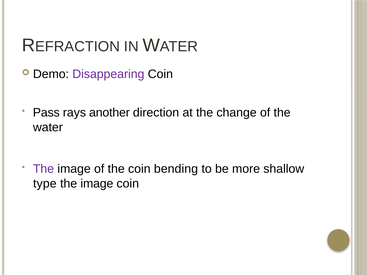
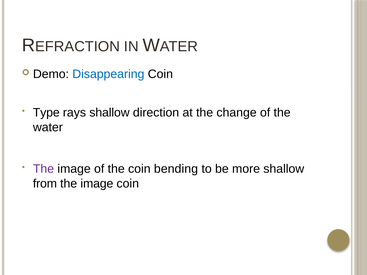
Disappearing colour: purple -> blue (108, 74)
Pass: Pass -> Type (46, 113)
rays another: another -> shallow (109, 113)
type: type -> from (45, 184)
